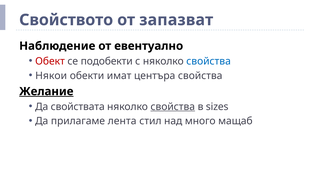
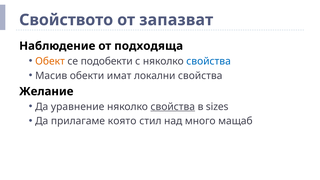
евентуално: евентуално -> подходяща (149, 46)
Обект colour: red -> orange (50, 61)
Някои: Някои -> Масив (51, 76)
центъра: центъра -> локални (155, 76)
Желание underline: present -> none (46, 91)
свойствата: свойствата -> уравнение (78, 107)
лента: лента -> която (122, 121)
